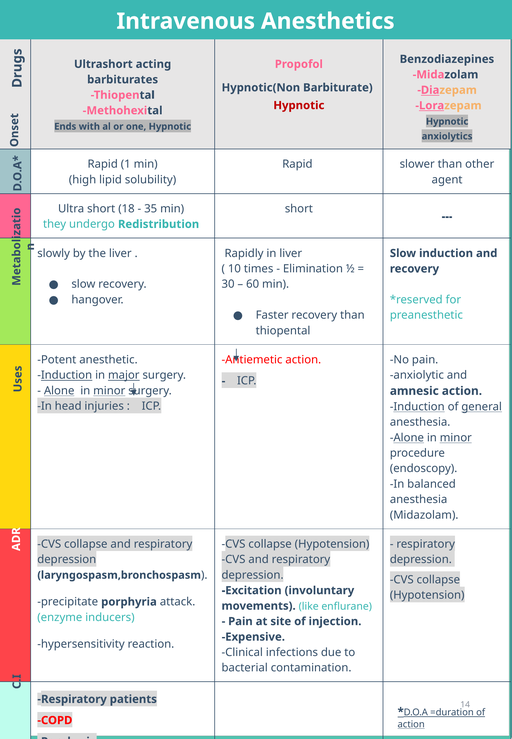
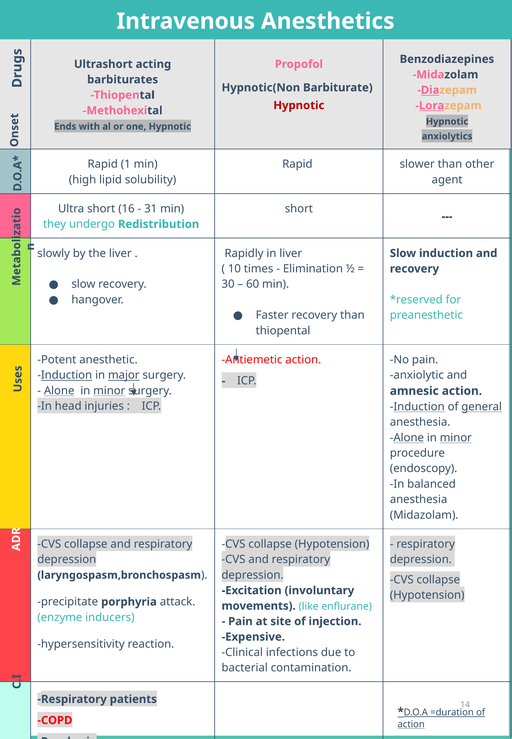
18: 18 -> 16 (126, 209)
35: 35 -> 31 (151, 209)
